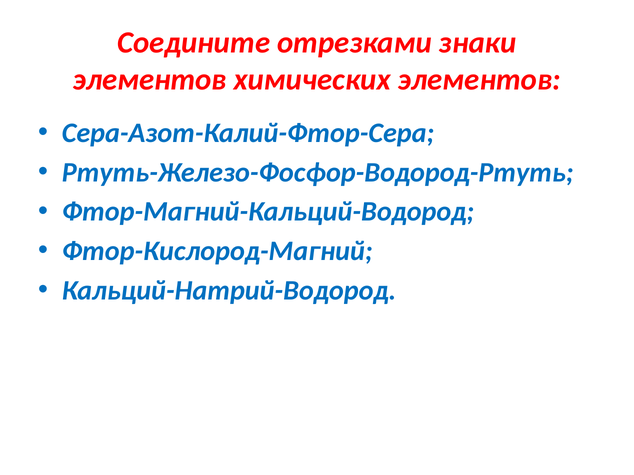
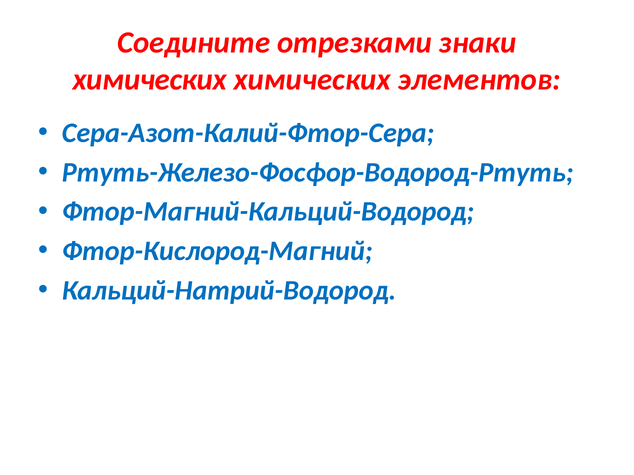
элементов: элементов -> химических (150, 80)
